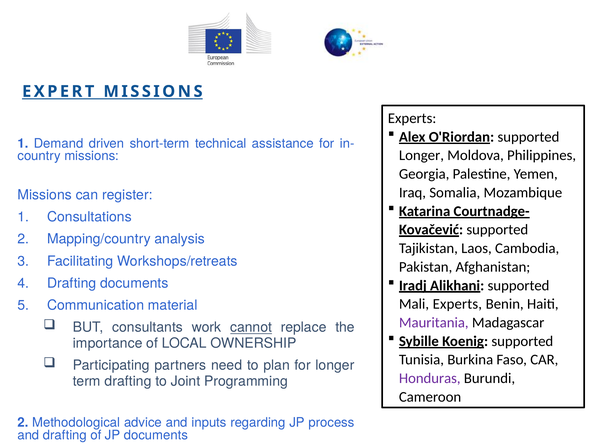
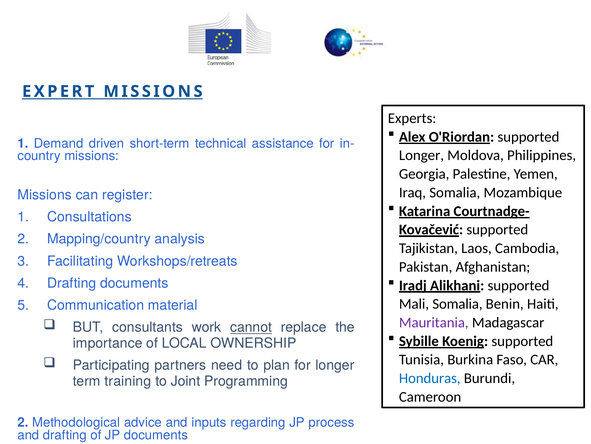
Mali Experts: Experts -> Somalia (457, 304)
Honduras colour: purple -> blue (430, 378)
term drafting: drafting -> training (128, 381)
